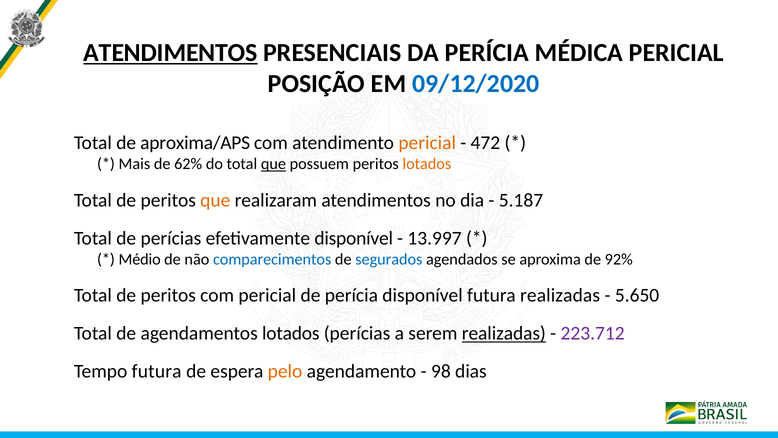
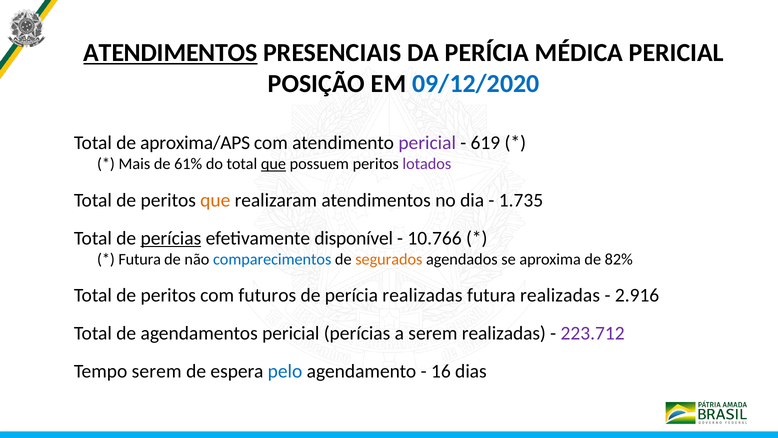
pericial colour: orange -> purple (427, 143)
472: 472 -> 619 (485, 143)
62%: 62% -> 61% (188, 164)
lotados colour: orange -> purple (427, 164)
5.187: 5.187 -> 1.735 (521, 200)
perícias underline: none -> present (171, 238)
13.997: 13.997 -> 10.766 (435, 238)
Médio: Médio -> Futura (140, 259)
segurados colour: blue -> orange (389, 259)
92%: 92% -> 82% (619, 259)
com pericial: pericial -> futuros (267, 295)
perícia disponível: disponível -> realizadas (422, 295)
5.650: 5.650 -> 2.916 (637, 295)
agendamentos lotados: lotados -> pericial (291, 333)
realizadas underline: present -> none (504, 333)
Tempo futura: futura -> serem (157, 371)
pelo colour: orange -> blue (285, 371)
98: 98 -> 16 (441, 371)
